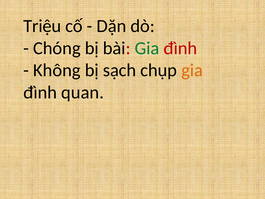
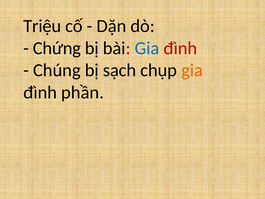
Chóng: Chóng -> Chứng (57, 48)
Gia colour: green -> blue (147, 48)
Không: Không -> Chúng (57, 70)
quan: quan -> phần (83, 92)
